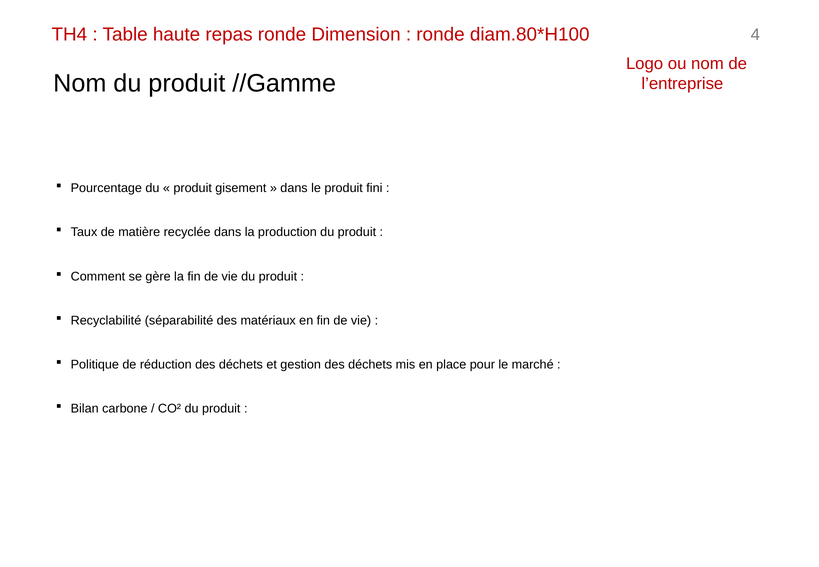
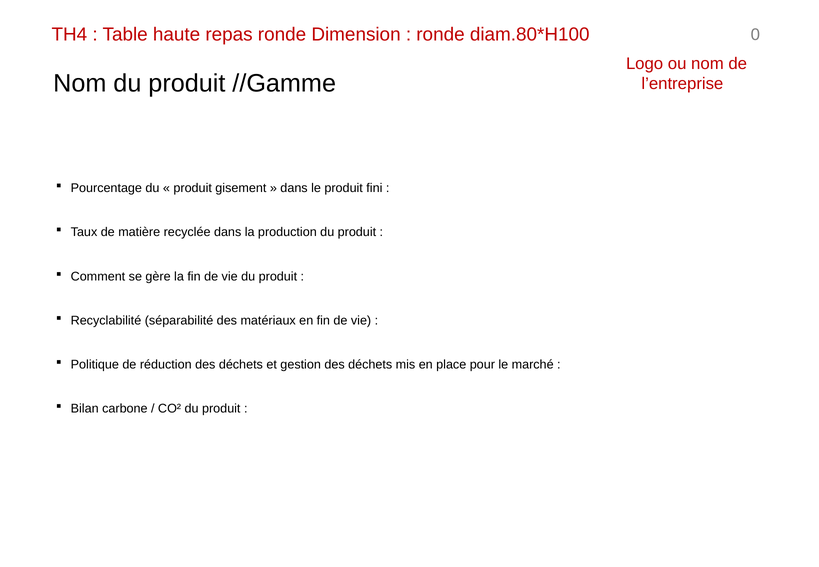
4: 4 -> 0 (755, 35)
